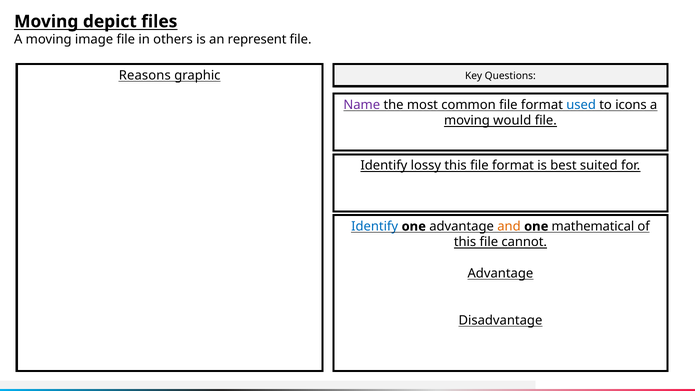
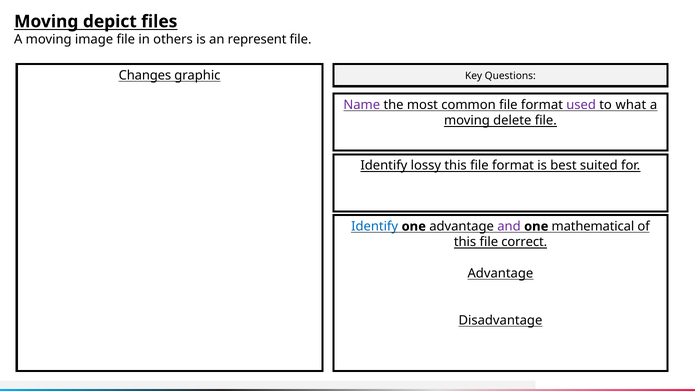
Reasons: Reasons -> Changes (145, 75)
used colour: blue -> purple (581, 105)
icons: icons -> what (631, 105)
would: would -> delete (512, 121)
and colour: orange -> purple (509, 226)
cannot: cannot -> correct (524, 242)
